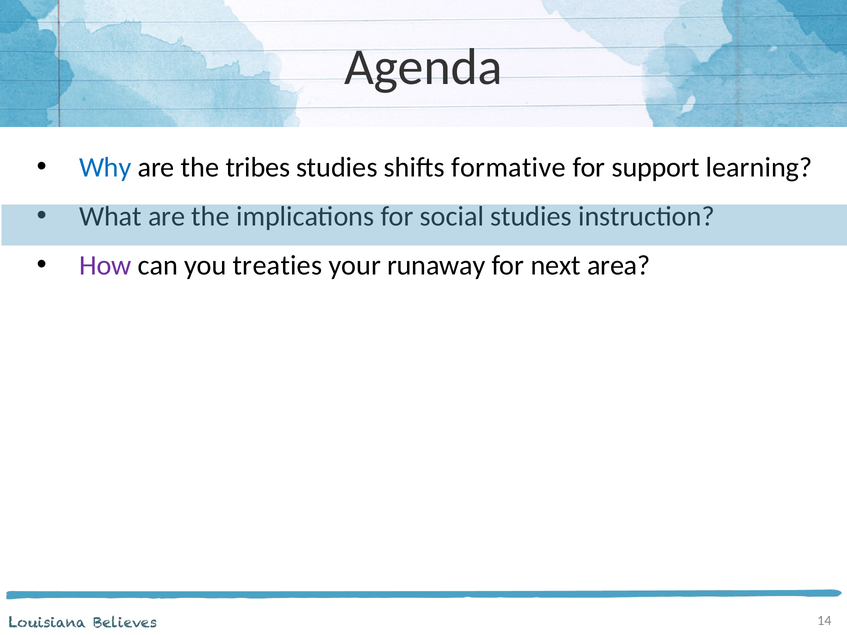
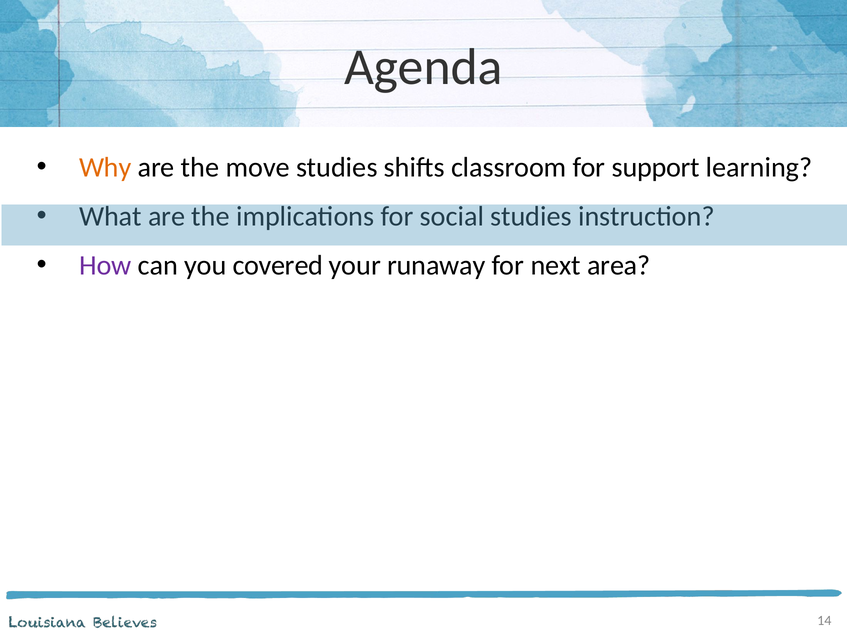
Why colour: blue -> orange (105, 168)
tribes: tribes -> move (258, 168)
formative: formative -> classroom (509, 168)
treaties: treaties -> covered (278, 266)
